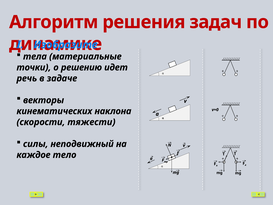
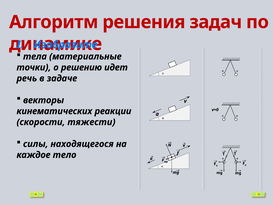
наклона: наклона -> реакции (113, 111)
неподвижный: неподвижный -> находящегося (82, 144)
